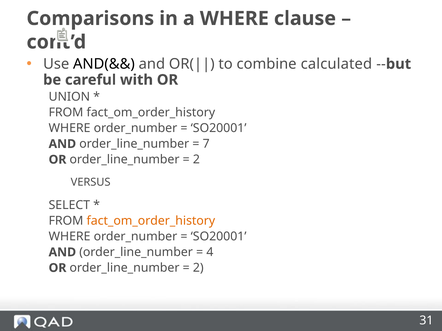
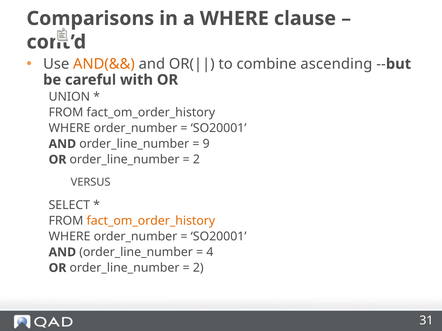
AND(&& colour: black -> orange (104, 64)
calculated: calculated -> ascending (336, 64)
7: 7 -> 9 (206, 144)
